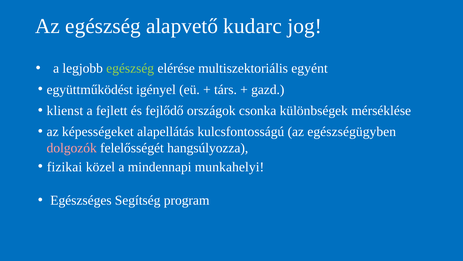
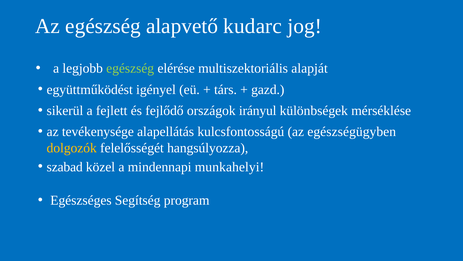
egyént: egyént -> alapját (310, 68)
klienst: klienst -> sikerül (65, 110)
csonka: csonka -> irányul (258, 110)
képességeket: képességeket -> tevékenysége (98, 131)
dolgozók colour: pink -> yellow (72, 148)
fizikai: fizikai -> szabad (65, 167)
